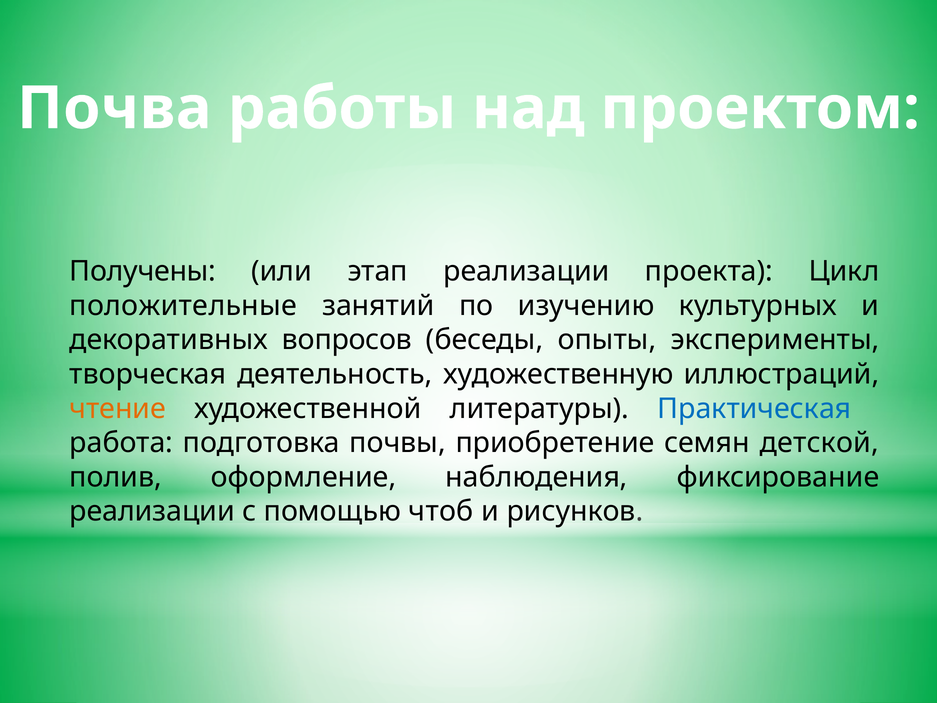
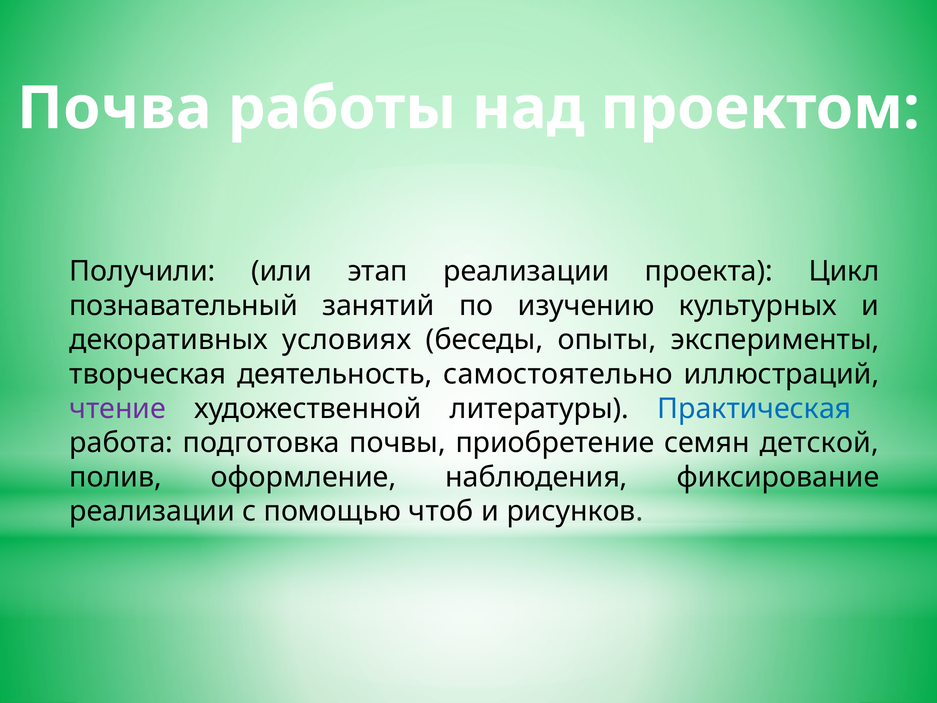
Получены: Получены -> Получили (143, 271)
положительные: положительные -> познавательный (184, 306)
вопросов: вопросов -> условиях (347, 340)
художественную: художественную -> самостоятельно (558, 374)
чтение colour: orange -> purple (118, 408)
